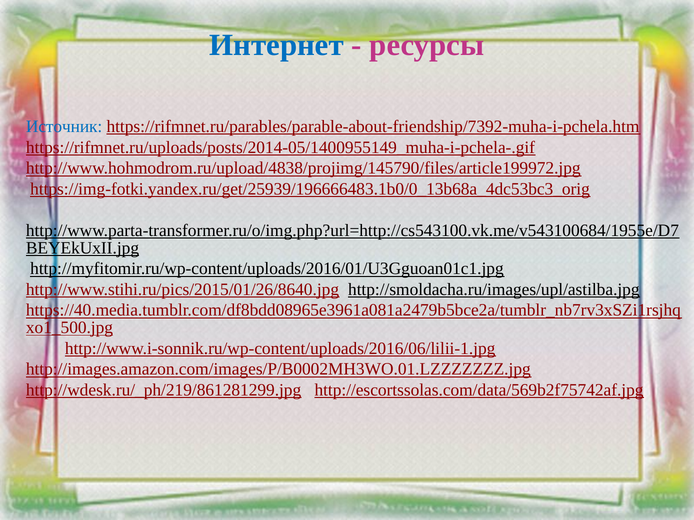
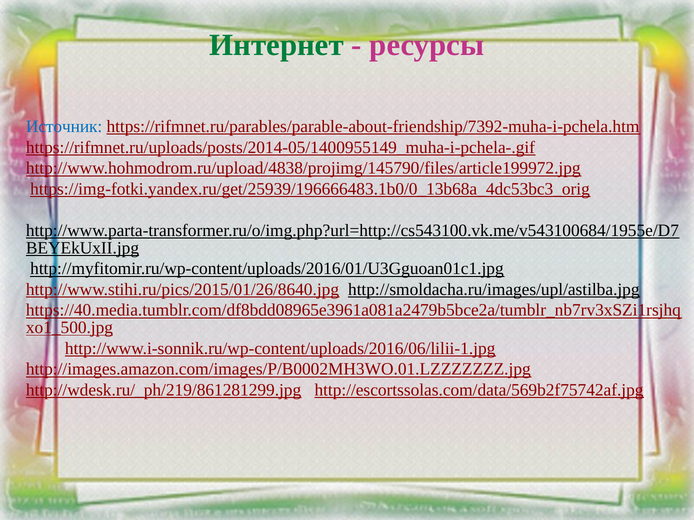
Интернет colour: blue -> green (277, 45)
